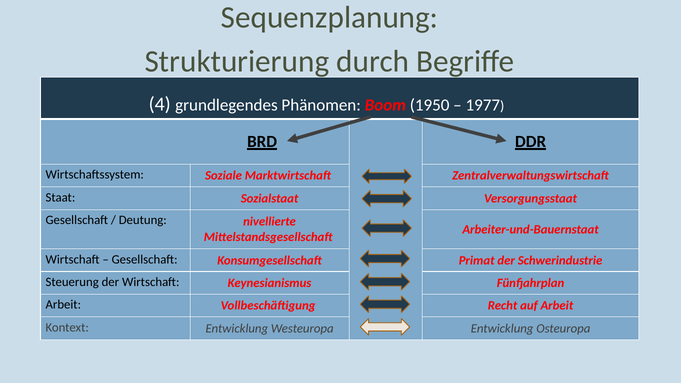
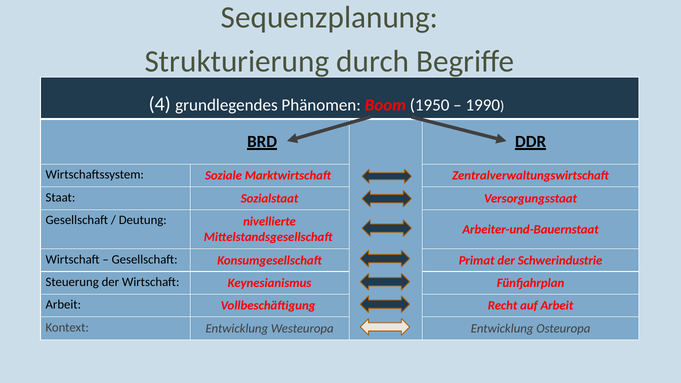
1977: 1977 -> 1990 (483, 105)
